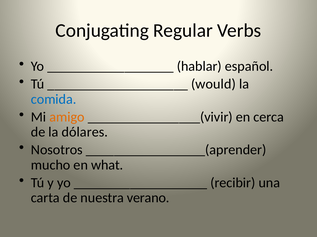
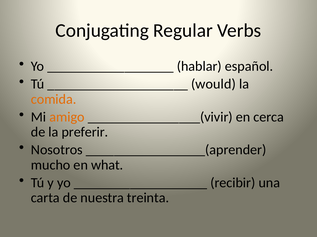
comida colour: blue -> orange (54, 99)
dólares: dólares -> preferir (85, 132)
verano: verano -> treinta (148, 198)
